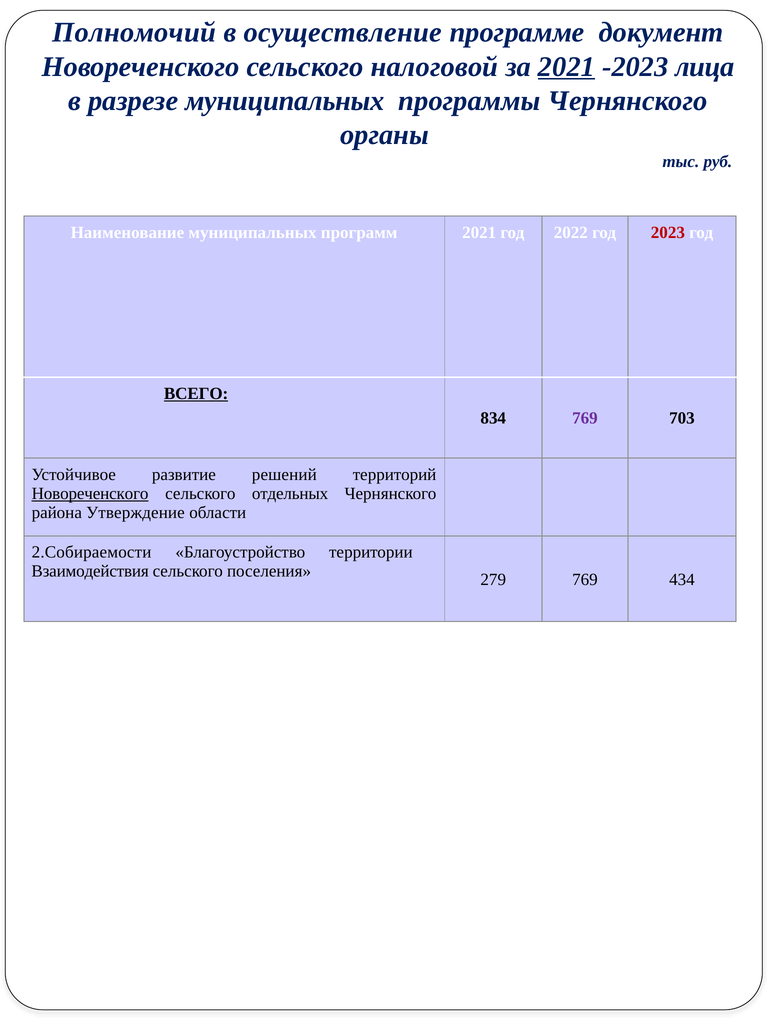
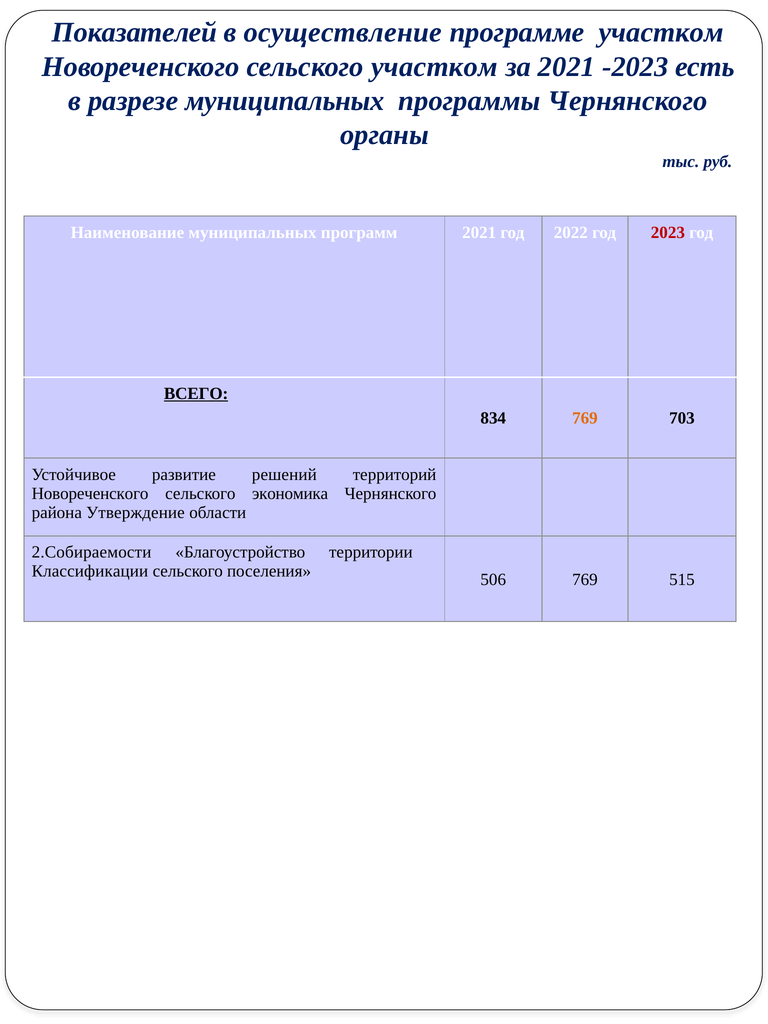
Полномочий: Полномочий -> Показателей (134, 32)
программе документ: документ -> участком (661, 32)
сельского налоговой: налоговой -> участком (434, 67)
2021 underline: present -> none (566, 67)
лица: лица -> есть (705, 67)
769 colour: purple -> orange (585, 418)
Новореченского underline: present -> none (90, 493)
отдельных: отдельных -> экономика (290, 493)
Взаимодействия: Взаимодействия -> Классификации (90, 571)
279: 279 -> 506 (493, 579)
434: 434 -> 515 (682, 579)
